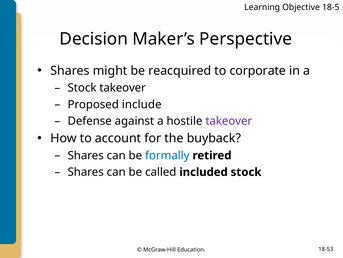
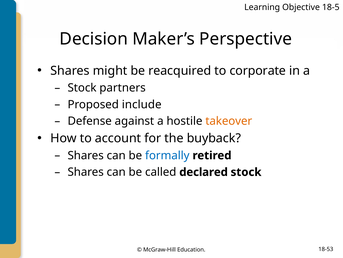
Stock takeover: takeover -> partners (123, 88)
takeover colour: purple -> orange (229, 121)
included: included -> declared (204, 172)
